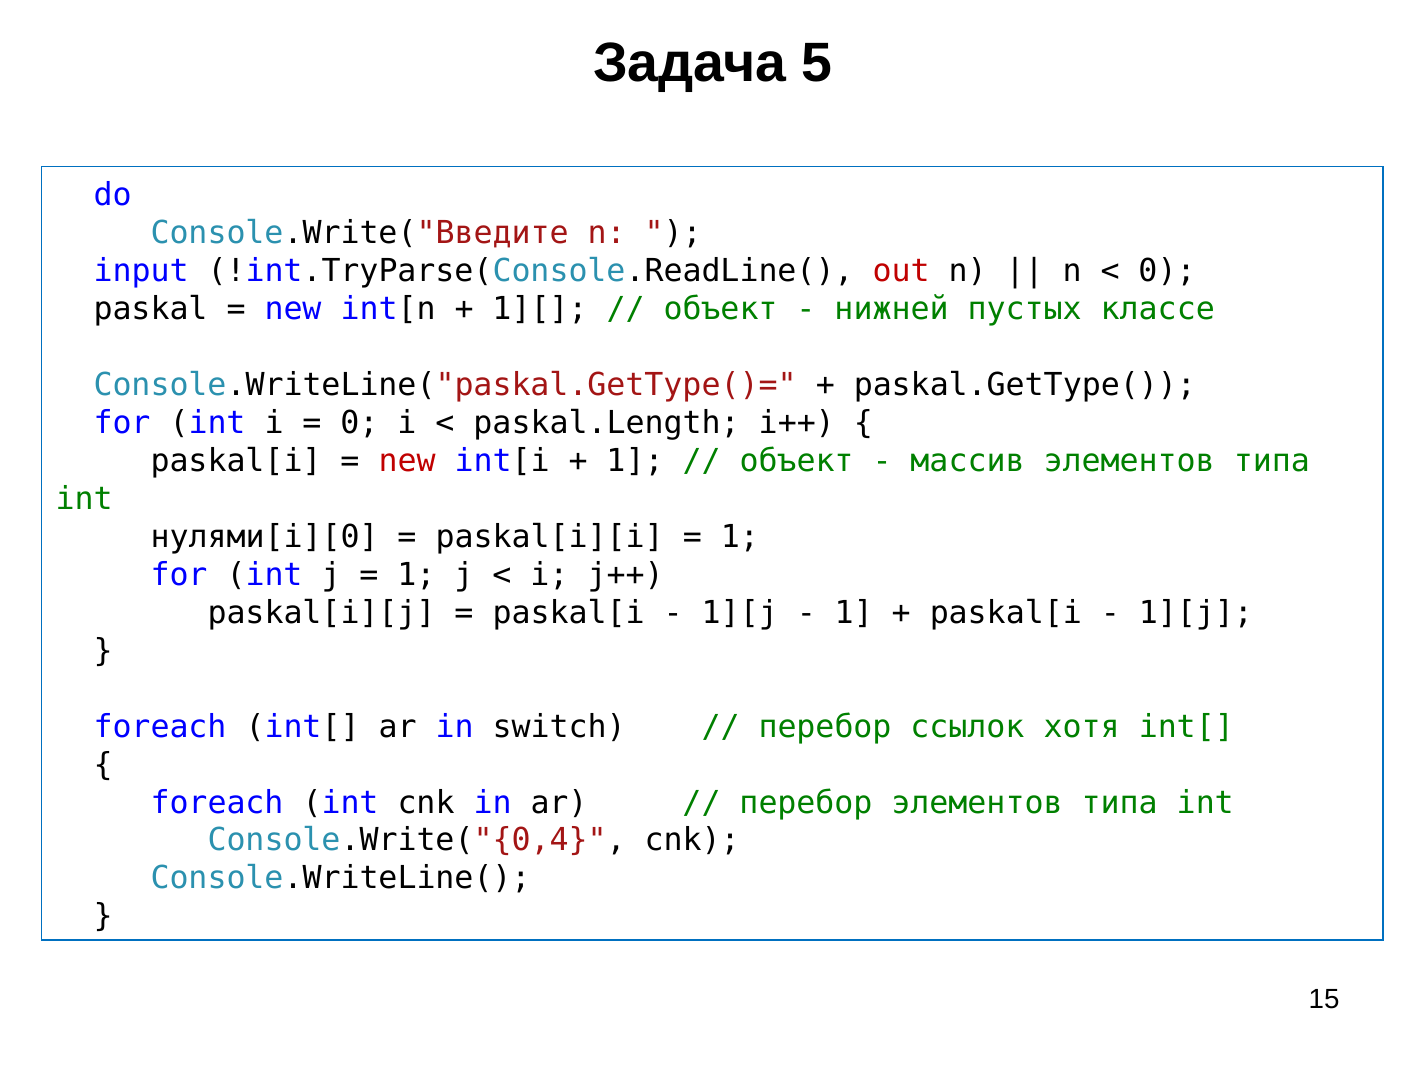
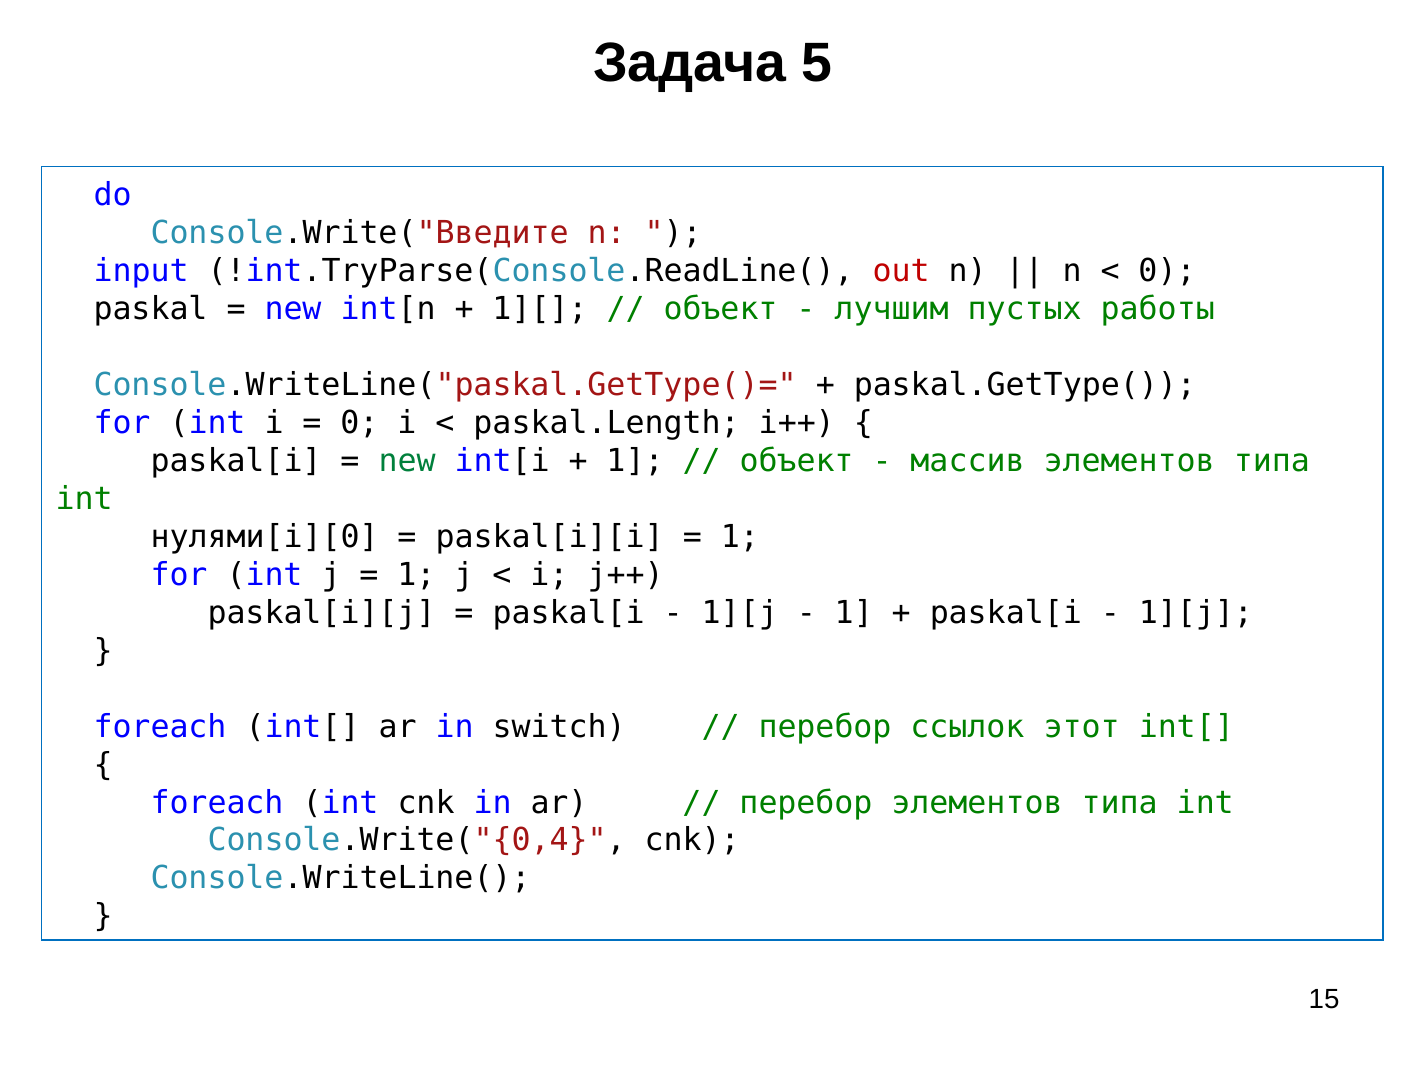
нижней: нижней -> лучшим (892, 309)
классе: классе -> работы (1158, 309)
new colour: red -> green (407, 461)
хотя: хотя -> этот (1082, 726)
